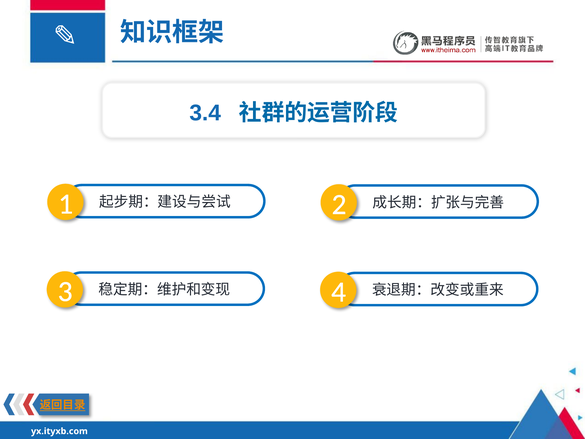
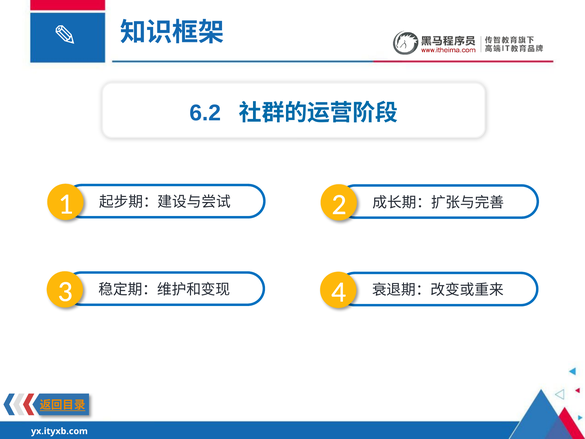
3.4: 3.4 -> 6.2 (205, 113)
